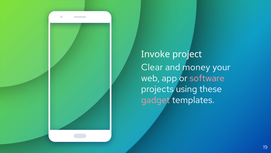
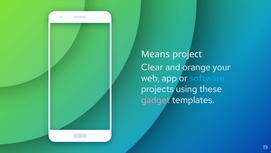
Invoke: Invoke -> Means (155, 54)
money: money -> orange (196, 67)
software colour: pink -> light blue (207, 78)
